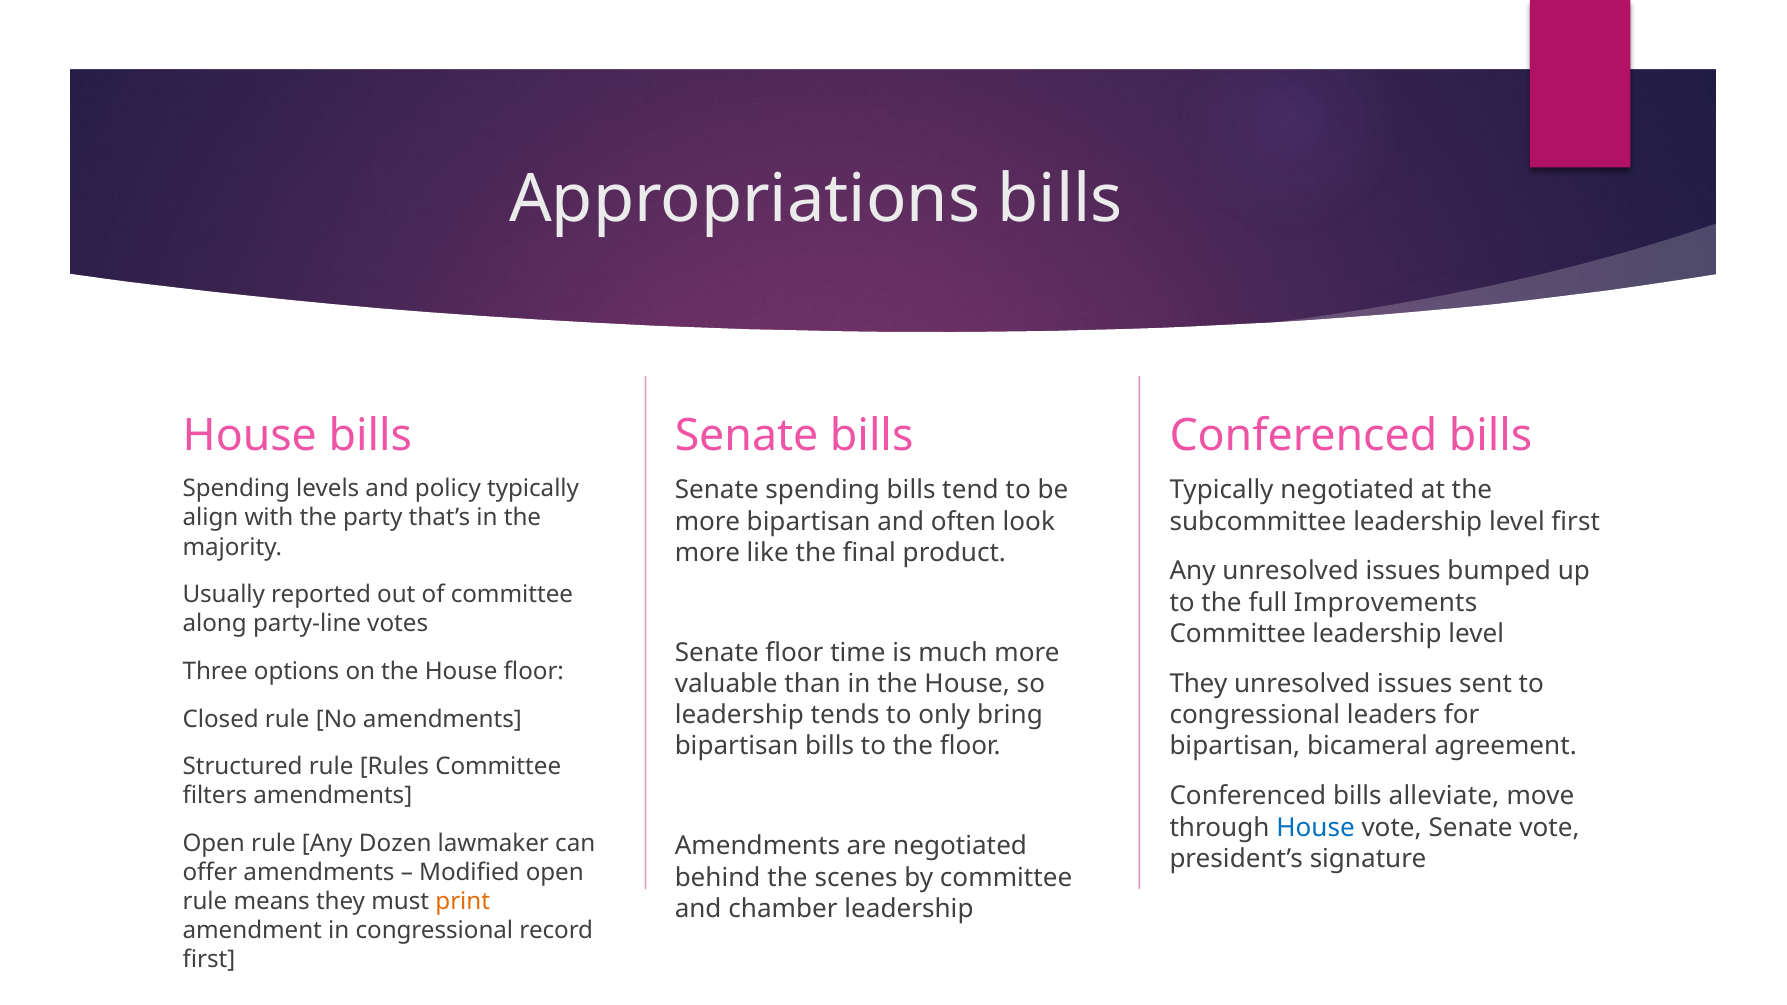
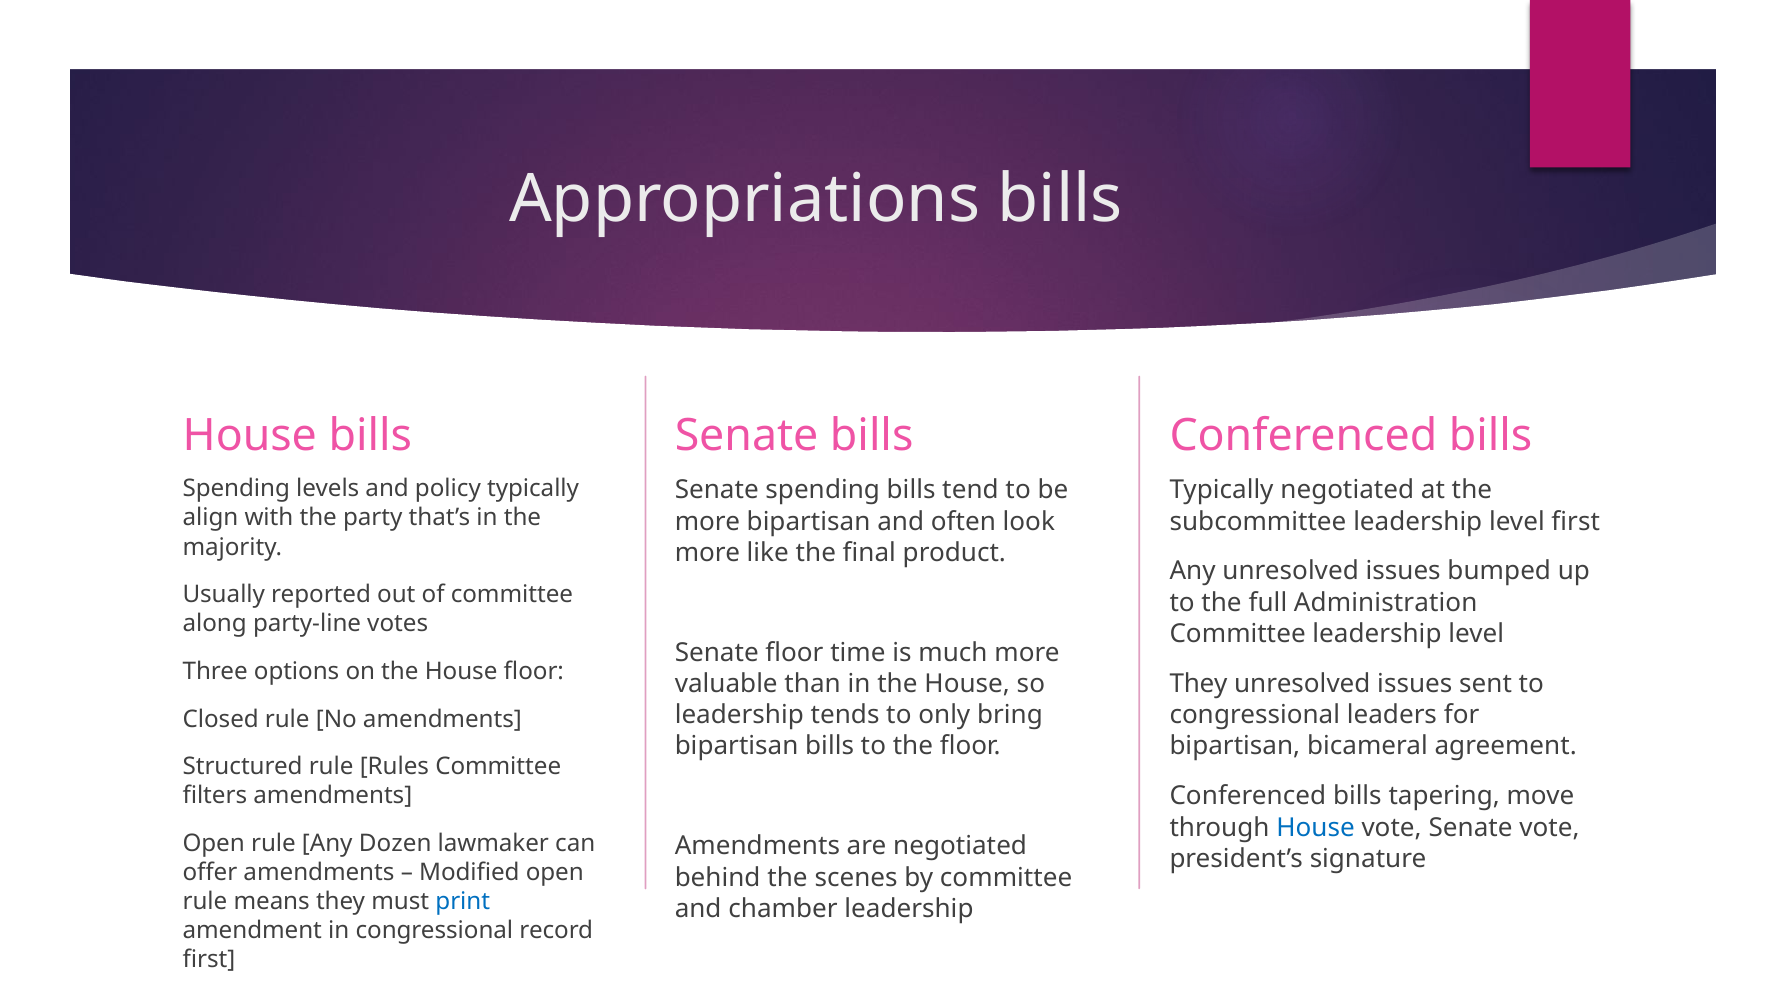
Improvements: Improvements -> Administration (1386, 603)
alleviate: alleviate -> tapering (1444, 796)
print colour: orange -> blue (463, 902)
